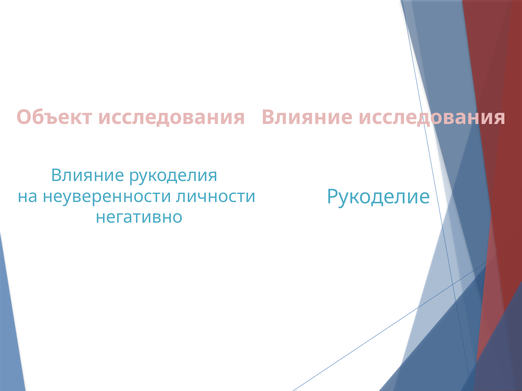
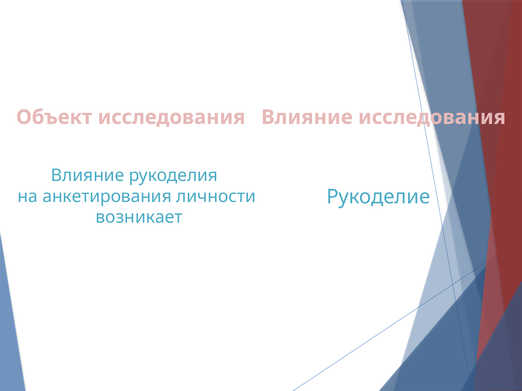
неуверенности: неуверенности -> анкетирования (107, 197)
негативно: негативно -> возникает (139, 218)
